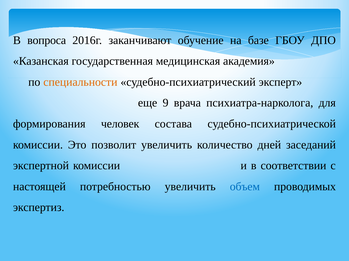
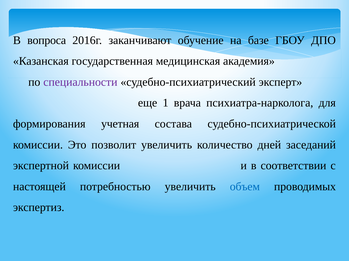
специальности colour: orange -> purple (80, 82)
9: 9 -> 1 (166, 103)
человек: человек -> учетная (120, 124)
